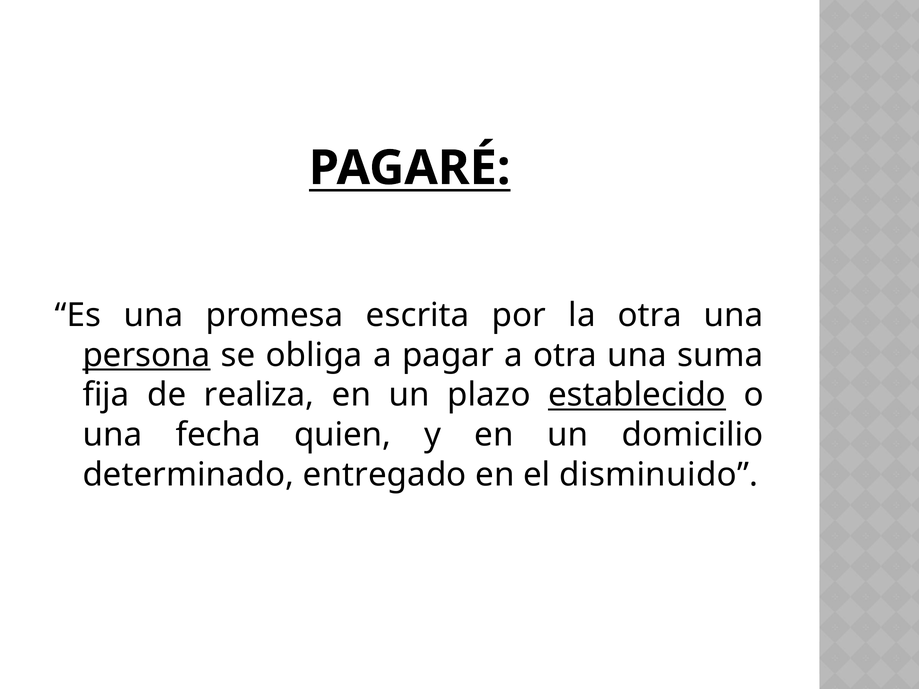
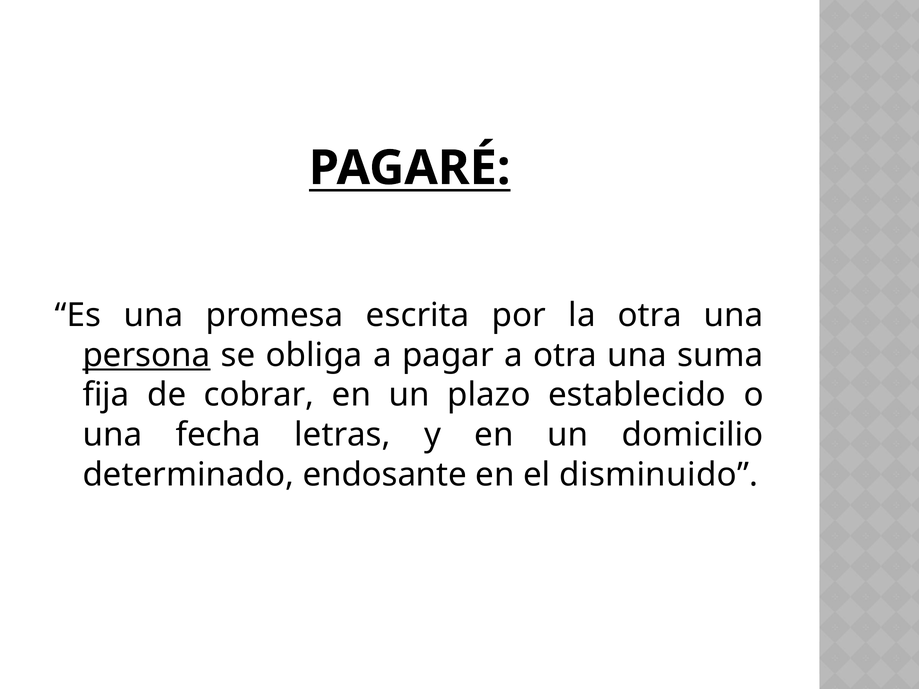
realiza: realiza -> cobrar (259, 395)
establecido underline: present -> none (637, 395)
quien: quien -> letras (343, 435)
entregado: entregado -> endosante (385, 475)
